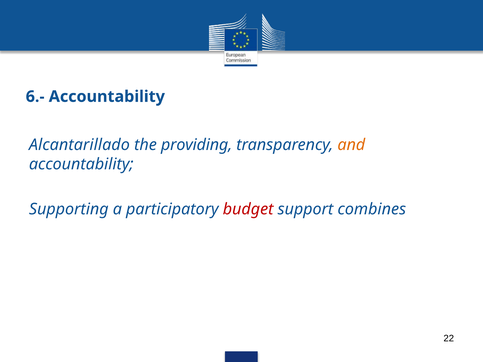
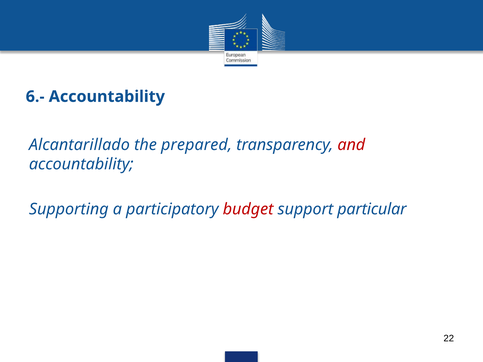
providing: providing -> prepared (196, 145)
and colour: orange -> red (351, 145)
combines: combines -> particular (372, 209)
